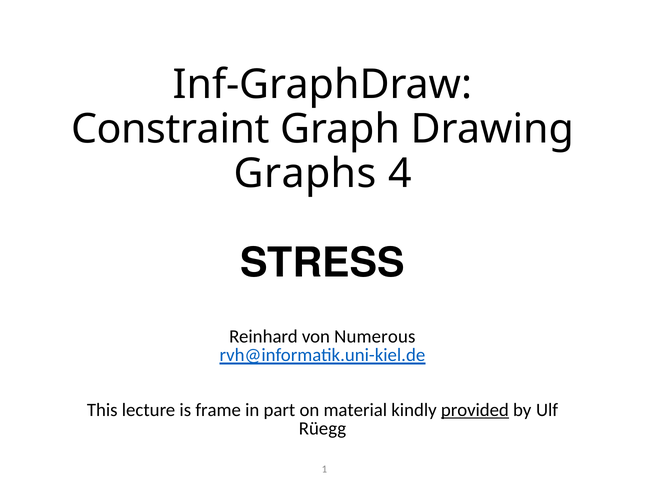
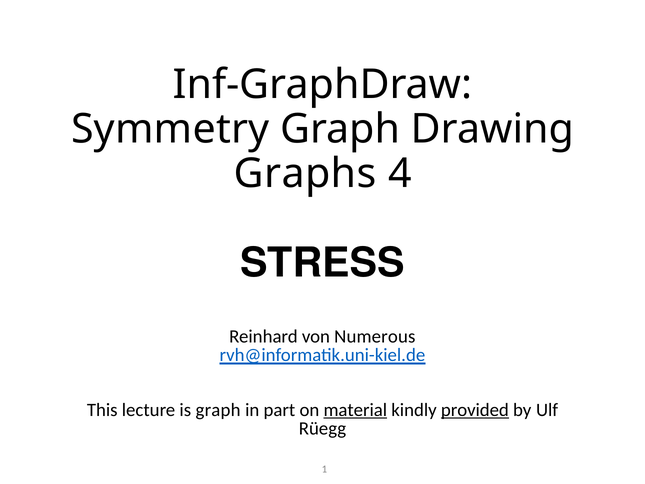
Constraint: Constraint -> Symmetry (170, 129)
is frame: frame -> graph (218, 410)
material underline: none -> present (355, 410)
